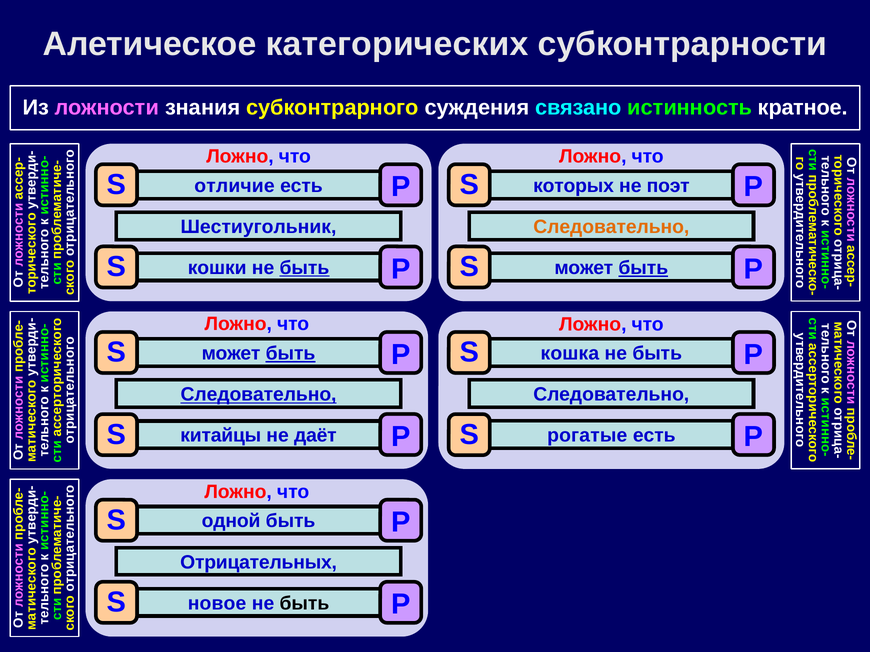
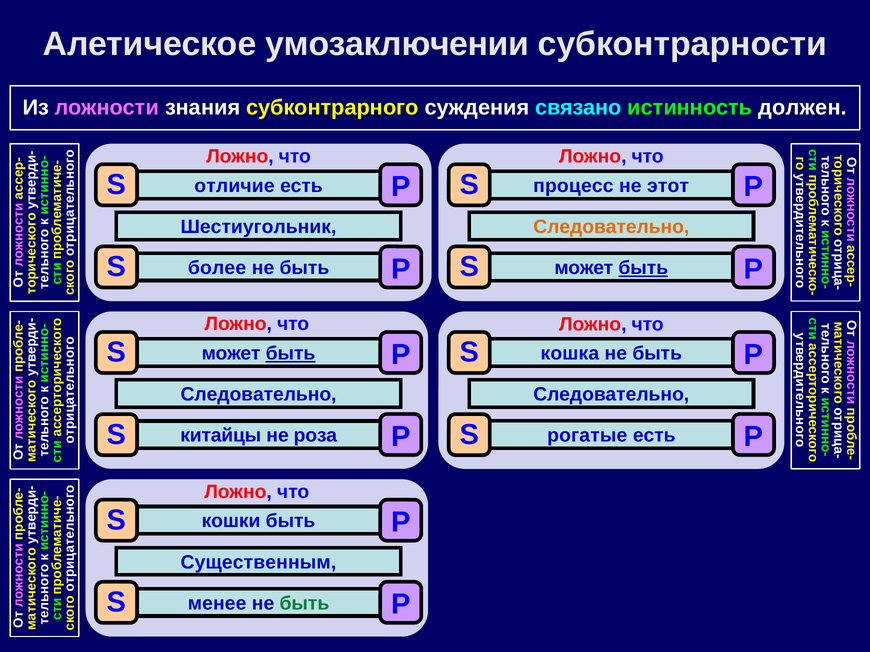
категорических: категорических -> умозаключении (397, 44)
кратное: кратное -> должен (803, 108)
которых: которых -> процесс (573, 186)
поэт: поэт -> этот (668, 186)
кошки: кошки -> более (217, 268)
быть underline: present -> none (304, 268)
Следовательно underline: present -> none (259, 395)
даёт: даёт -> роза (315, 436)
одной: одной -> кошки (231, 521)
Отрицательных: Отрицательных -> Существенным (258, 563)
новое: новое -> менее (217, 604)
быть colour: black -> green (304, 604)
